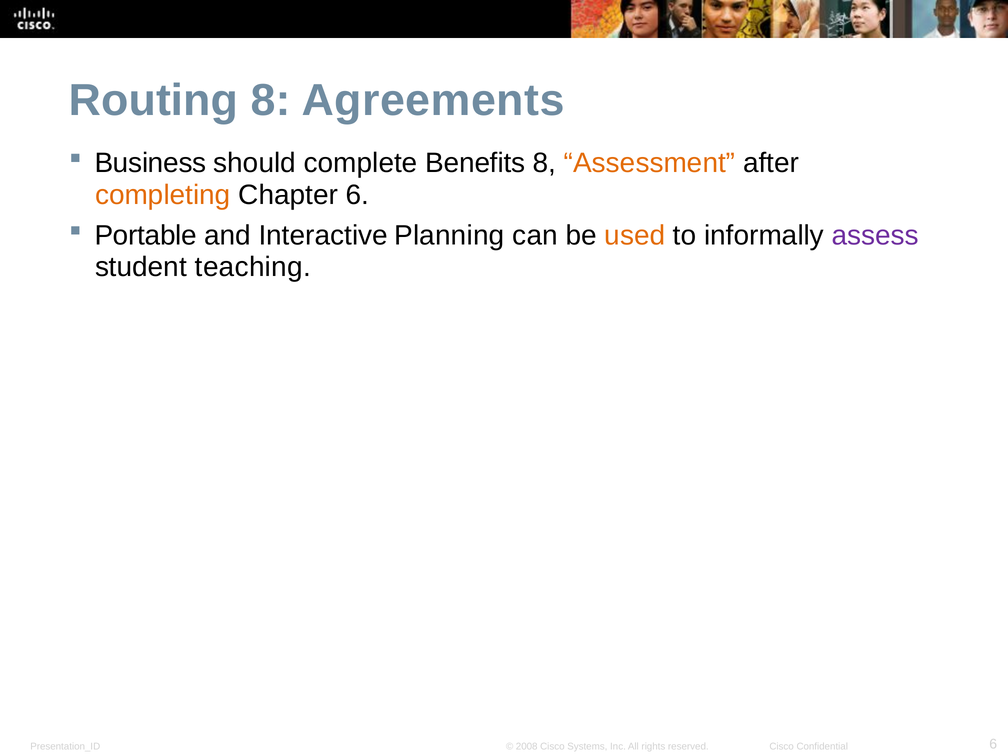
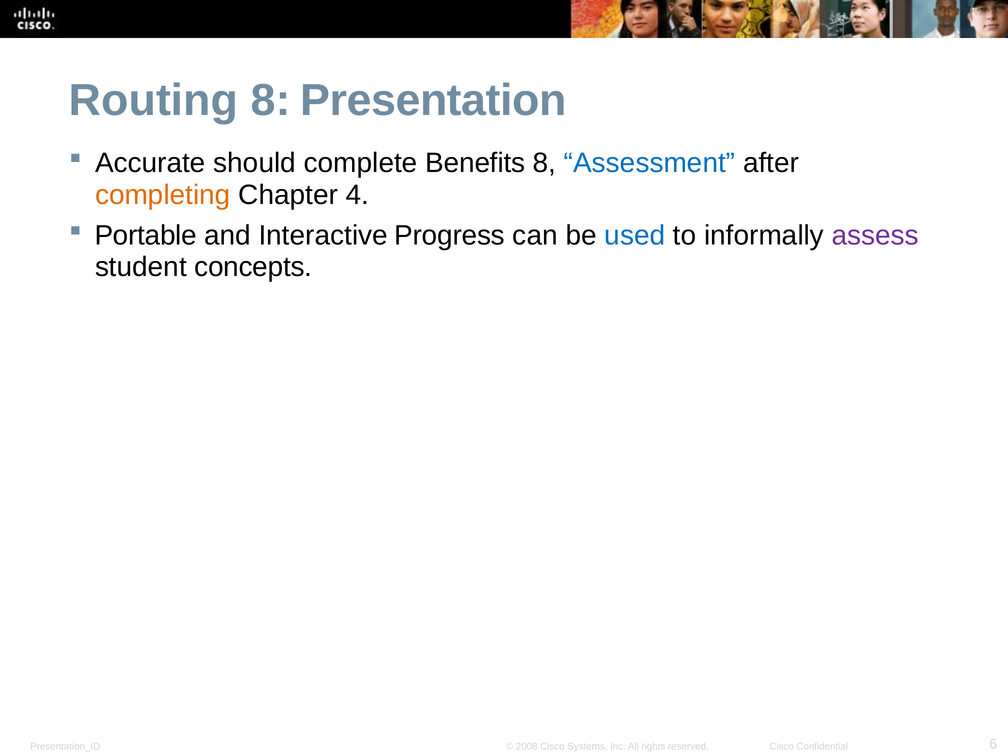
Agreements: Agreements -> Presentation (433, 100)
Business: Business -> Accurate (150, 163)
Assessment colour: orange -> blue (650, 163)
Chapter 6: 6 -> 4 (357, 195)
Planning: Planning -> Progress (450, 235)
used colour: orange -> blue (635, 235)
teaching: teaching -> concepts (253, 267)
